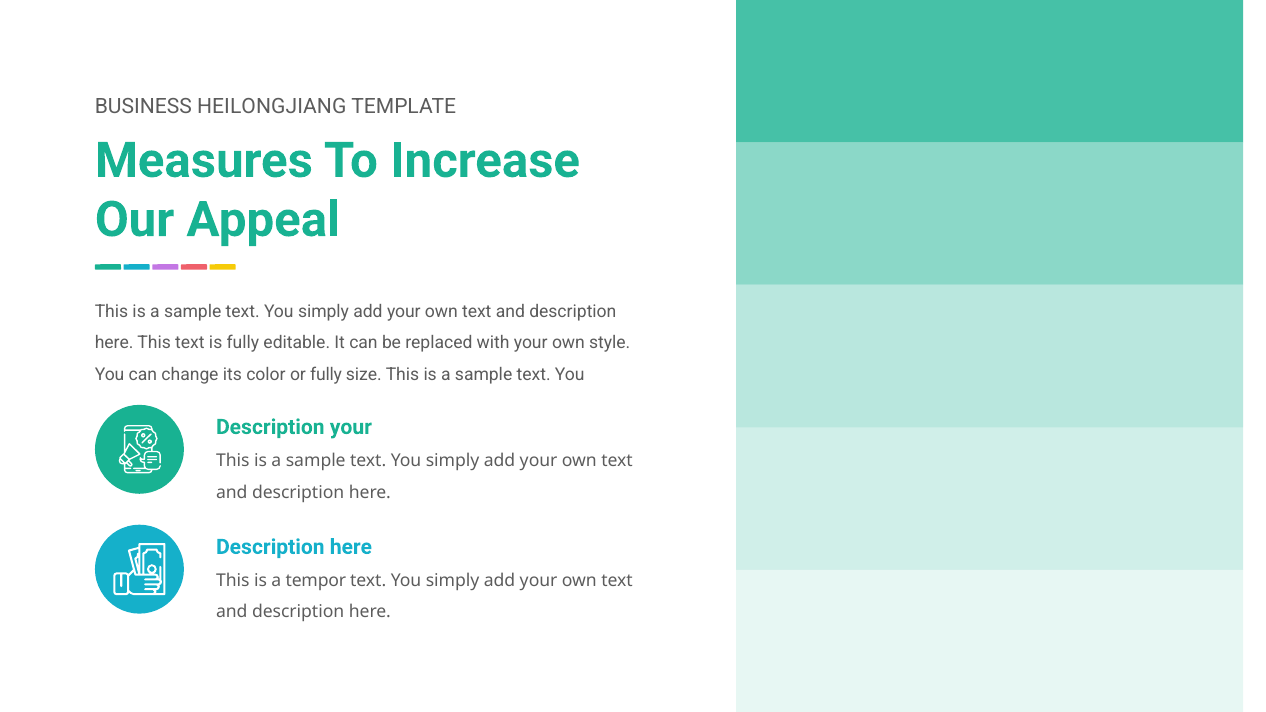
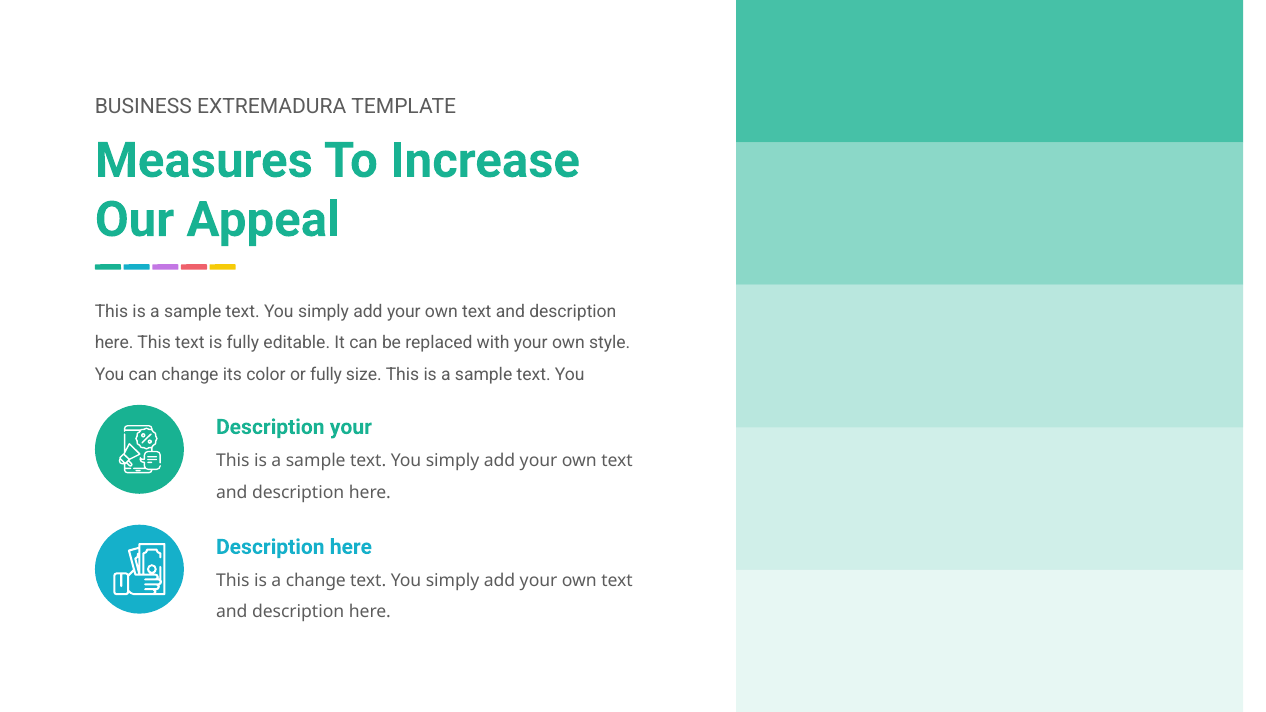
HEILONGJIANG: HEILONGJIANG -> EXTREMADURA (272, 106)
a tempor: tempor -> change (316, 581)
